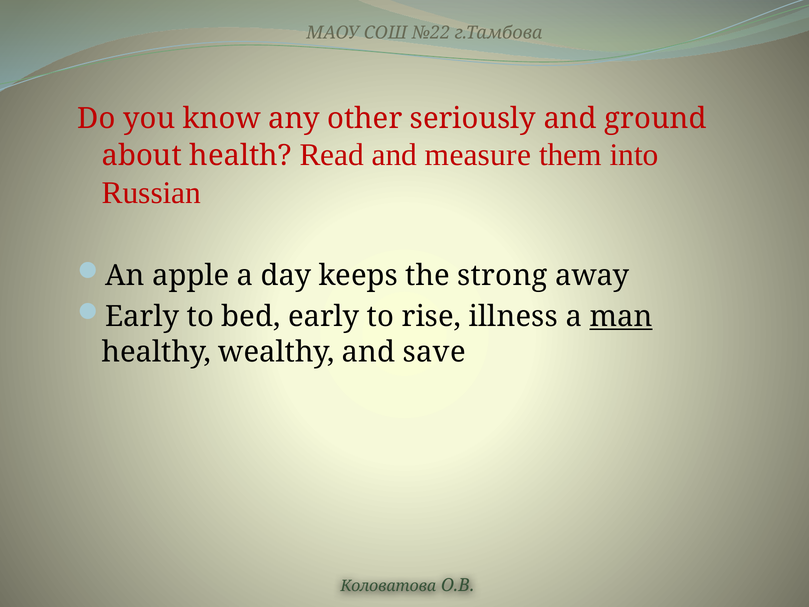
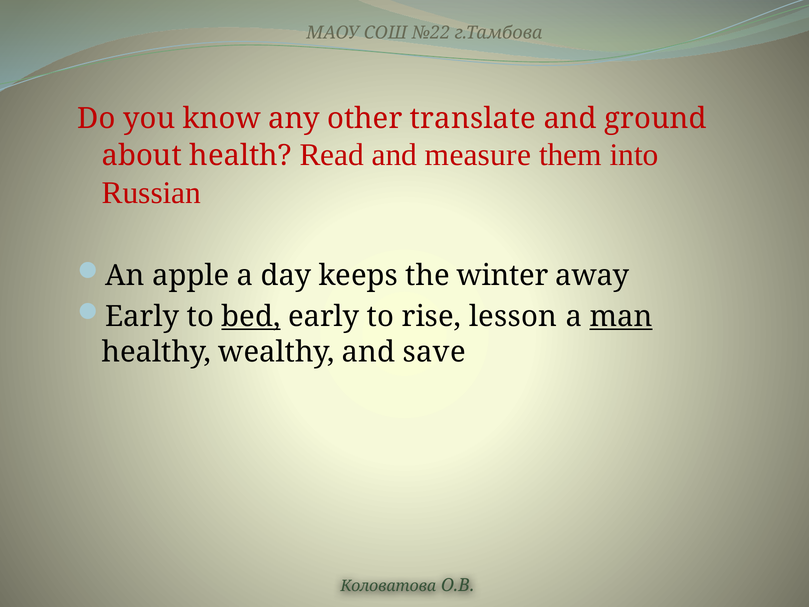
seriously: seriously -> translate (473, 118)
strong: strong -> winter (503, 276)
bed underline: none -> present (251, 317)
illness: illness -> lesson (513, 317)
